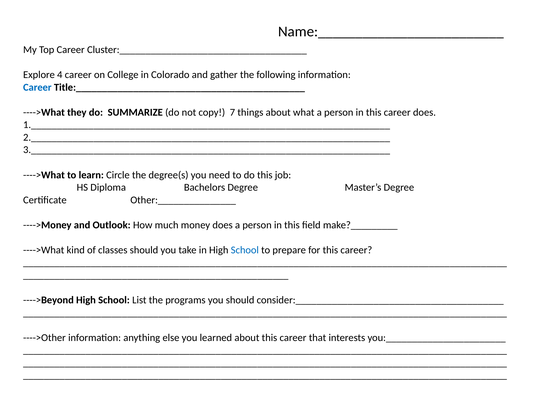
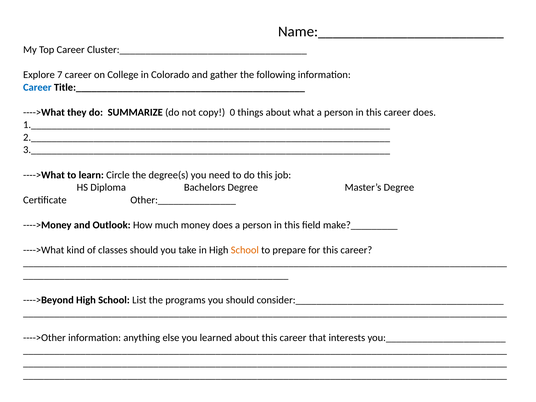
4: 4 -> 7 (60, 75)
7: 7 -> 0 (232, 112)
School colour: blue -> orange (245, 250)
